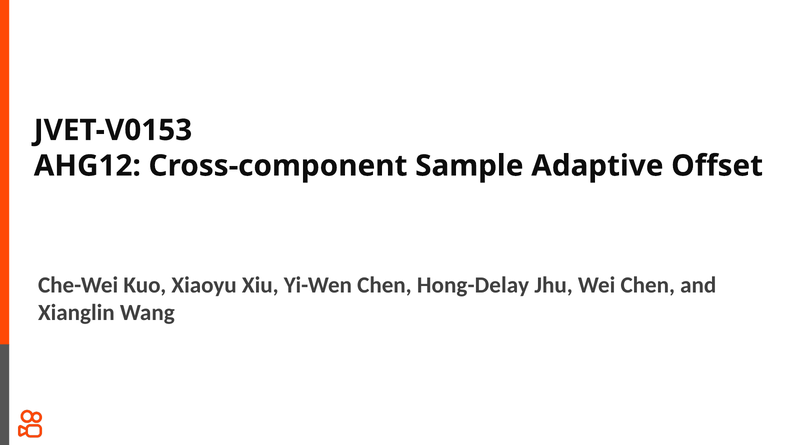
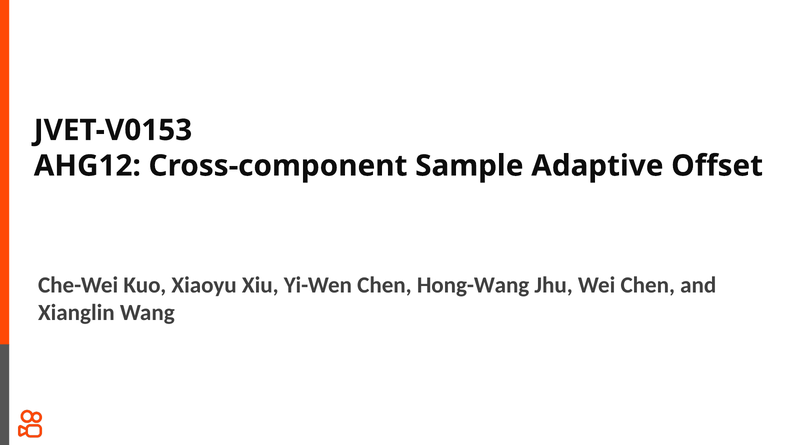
Hong-Delay: Hong-Delay -> Hong-Wang (473, 285)
